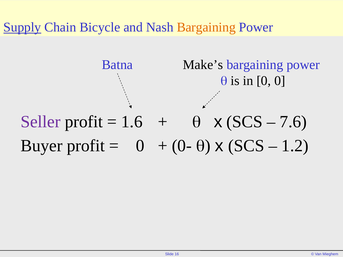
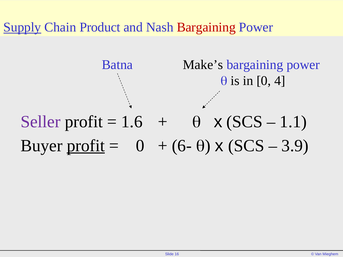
Bicycle: Bicycle -> Product (100, 27)
Bargaining colour: orange -> red (206, 27)
0 0: 0 -> 4 (280, 81)
7.6: 7.6 -> 1.1 (293, 122)
profit underline: none -> present (86, 146)
0-: 0- -> 6- (182, 146)
1.2: 1.2 -> 3.9 (295, 146)
